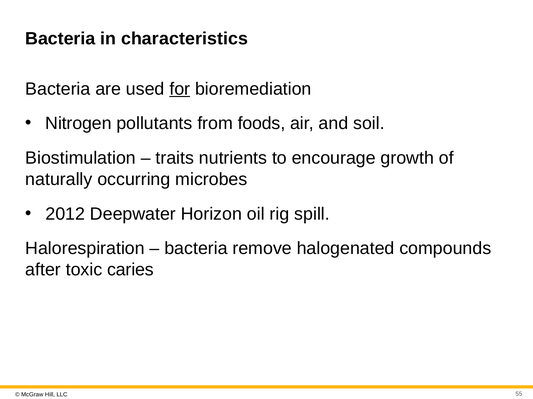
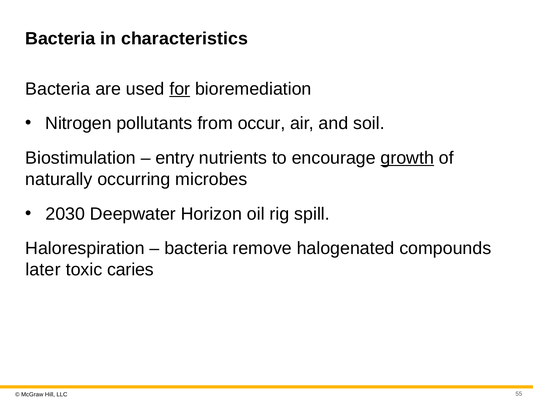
foods: foods -> occur (261, 124)
traits: traits -> entry (175, 158)
growth underline: none -> present (407, 158)
2012: 2012 -> 2030 (65, 214)
after: after -> later (43, 270)
